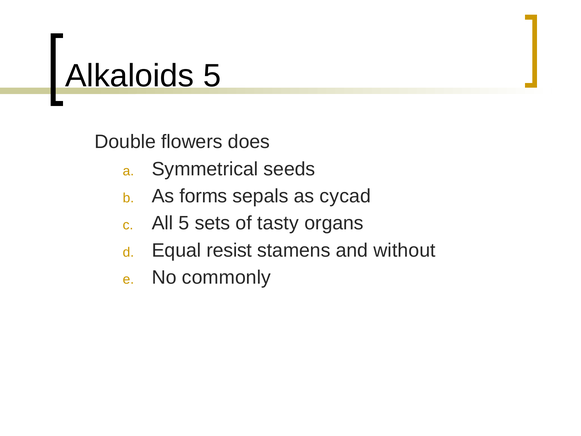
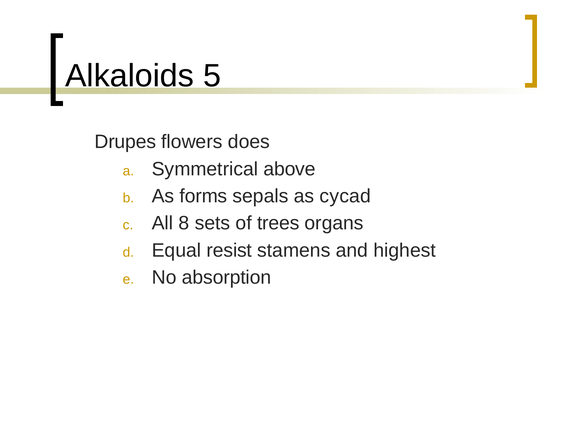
Double: Double -> Drupes (125, 142)
seeds: seeds -> above (290, 169)
All 5: 5 -> 8 (184, 223)
tasty: tasty -> trees (278, 223)
without: without -> highest (405, 250)
commonly: commonly -> absorption (227, 277)
